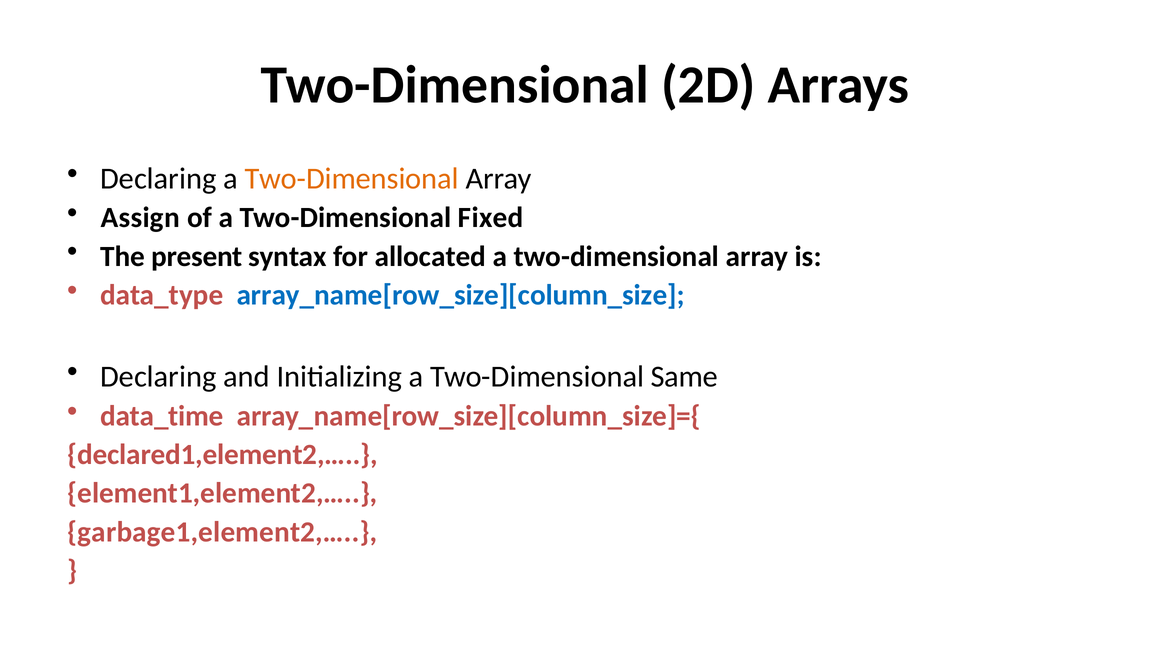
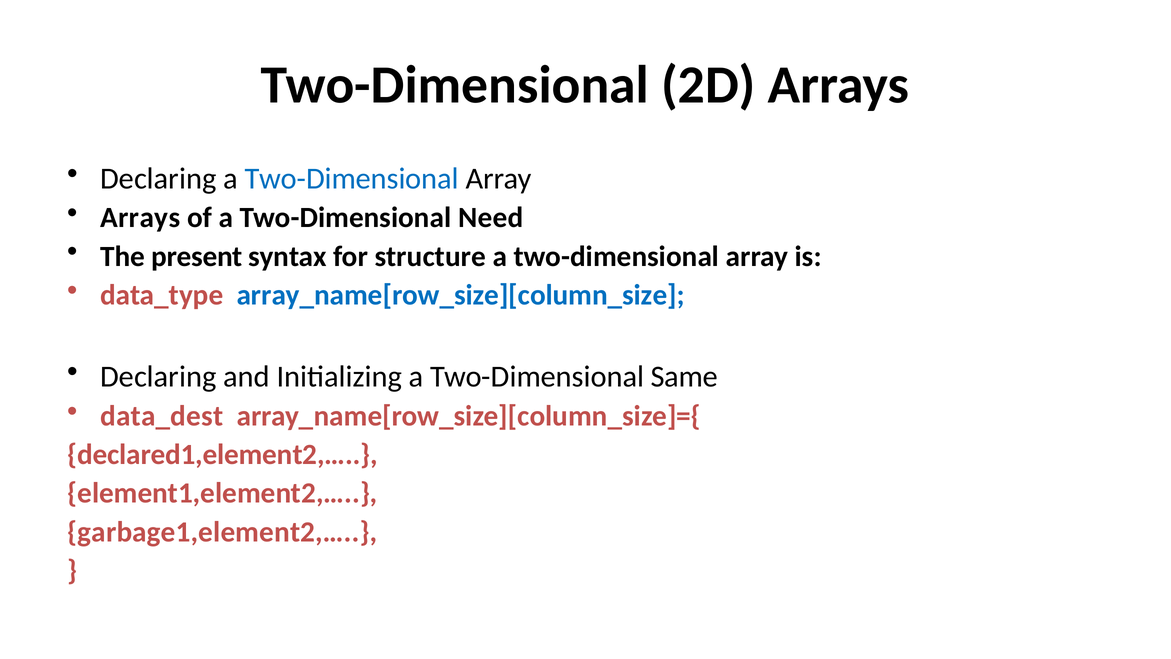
Two-Dimensional colour: orange -> blue (352, 179)
Assign: Assign -> Arrays (140, 218)
Fixed: Fixed -> Need (491, 218)
allocated: allocated -> structure (430, 256)
data_time: data_time -> data_dest (162, 416)
